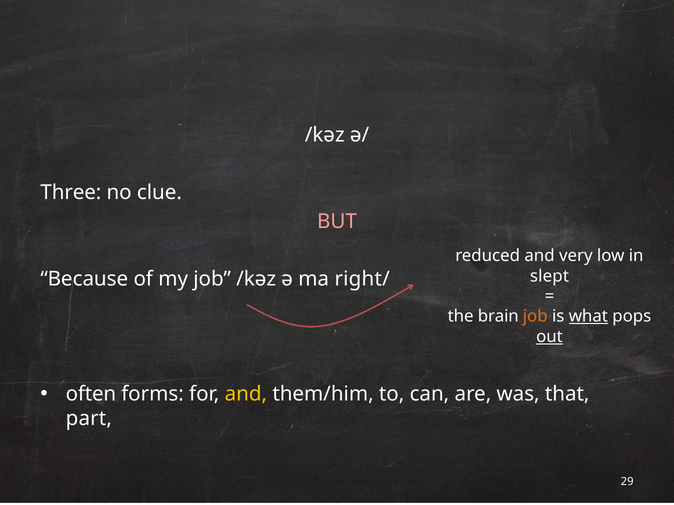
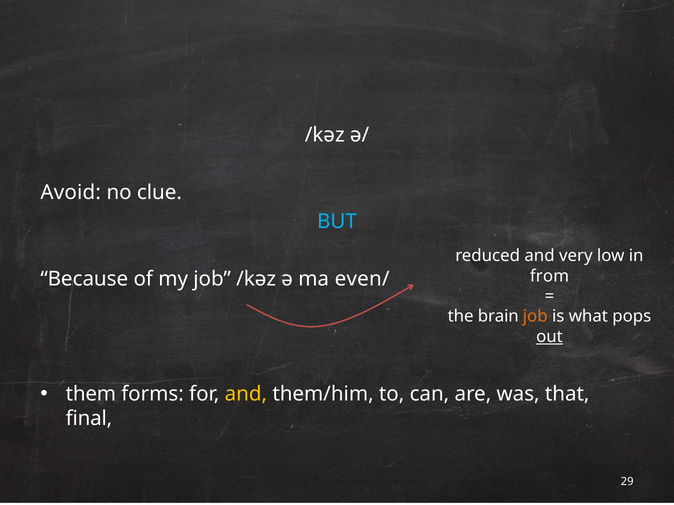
Three: Three -> Avoid (71, 193)
BUT colour: pink -> light blue (337, 221)
slept: slept -> from (549, 276)
right/: right/ -> even/ (362, 279)
what underline: present -> none (588, 317)
often: often -> them (91, 394)
part: part -> final (89, 419)
